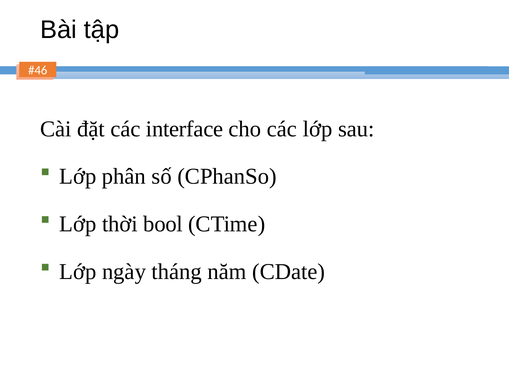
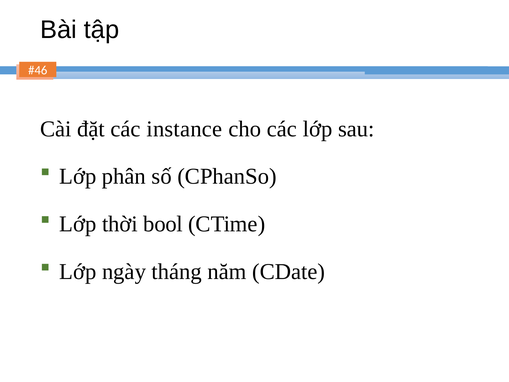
interface: interface -> instance (184, 129)
